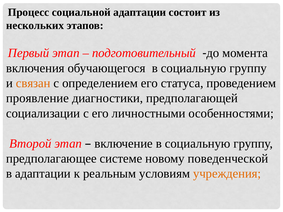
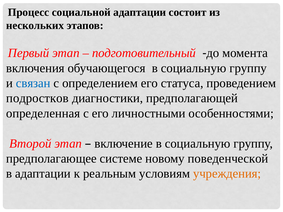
связан colour: orange -> blue (33, 83)
проявление: проявление -> подростков (37, 98)
социализации: социализации -> определенная (43, 113)
